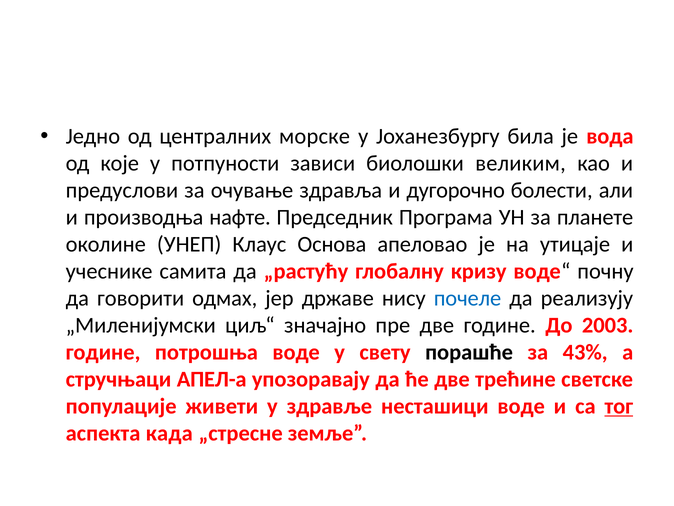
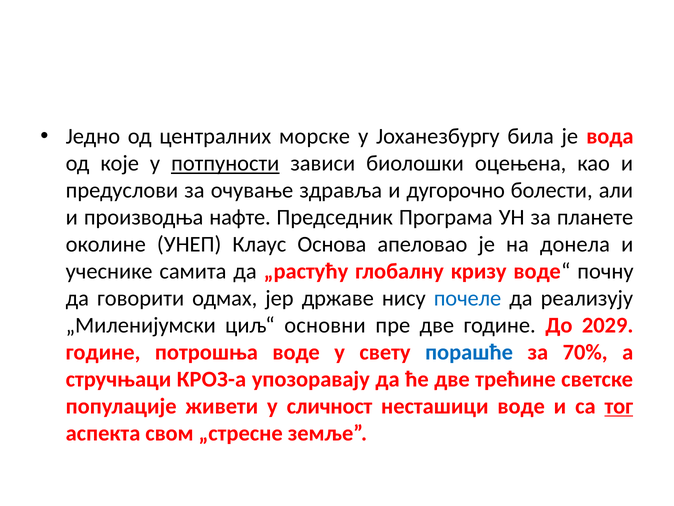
потпуности underline: none -> present (225, 163)
великим: великим -> оцењена (521, 163)
утицаје: утицаје -> донела (575, 244)
значајно: значајно -> основни (325, 325)
2003: 2003 -> 2029 (608, 325)
порашће colour: black -> blue (469, 352)
43%: 43% -> 70% (585, 352)
АПЕЛ-а: АПЕЛ-а -> КРОЗ-а (211, 379)
здравље: здравље -> сличност (329, 406)
када: када -> свом (169, 433)
